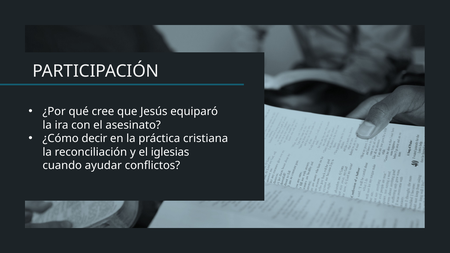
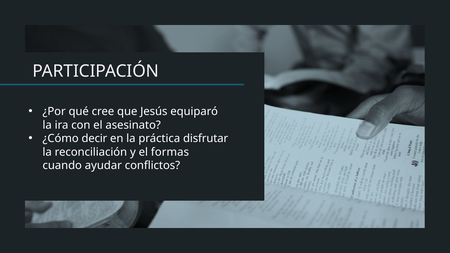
cristiana: cristiana -> disfrutar (206, 139)
iglesias: iglesias -> formas (170, 152)
